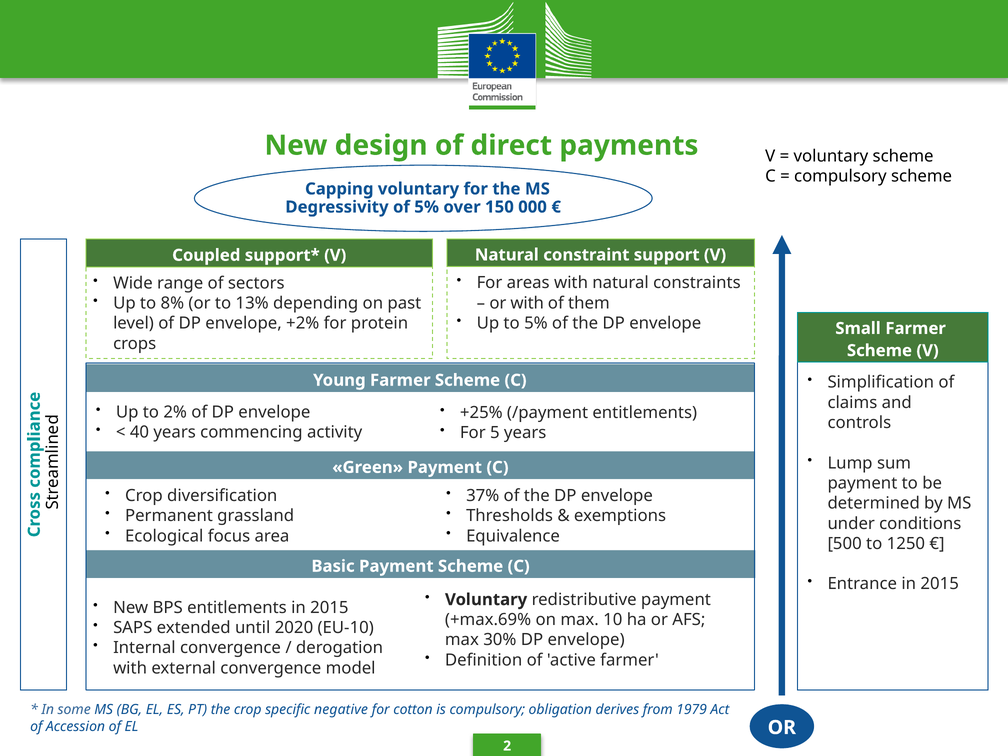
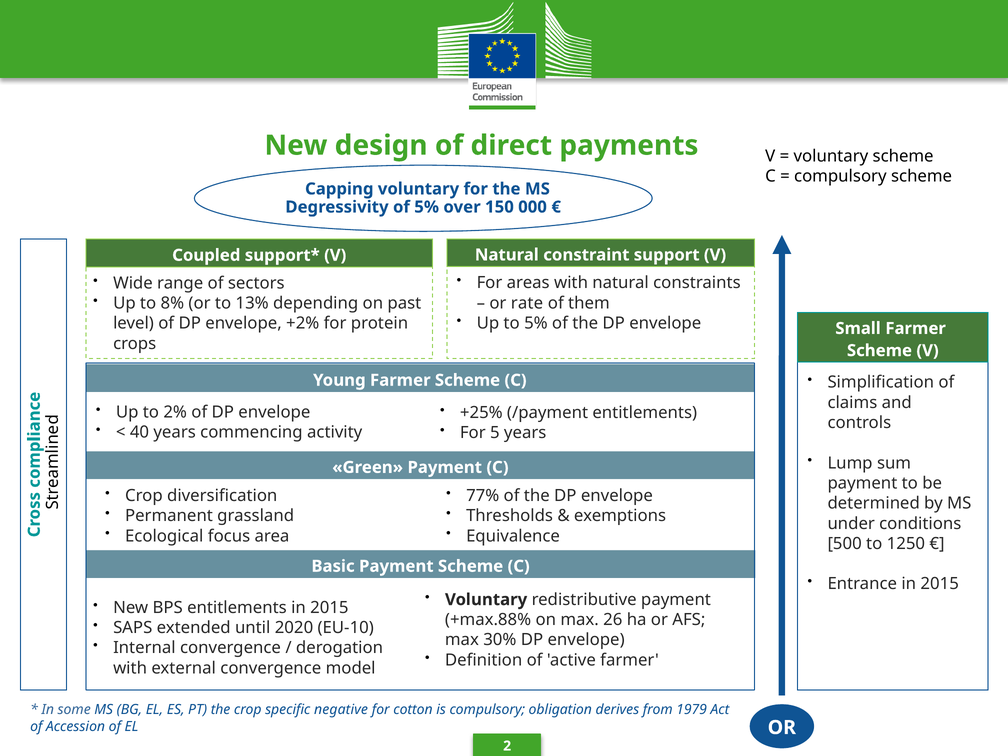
or with: with -> rate (527, 303)
37%: 37% -> 77% (483, 496)
+max.69%: +max.69% -> +max.88% (488, 620)
10: 10 -> 26 (613, 620)
